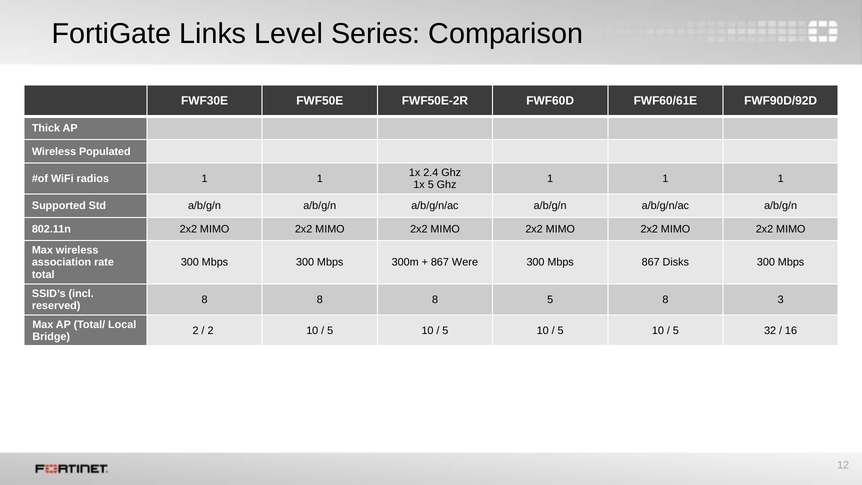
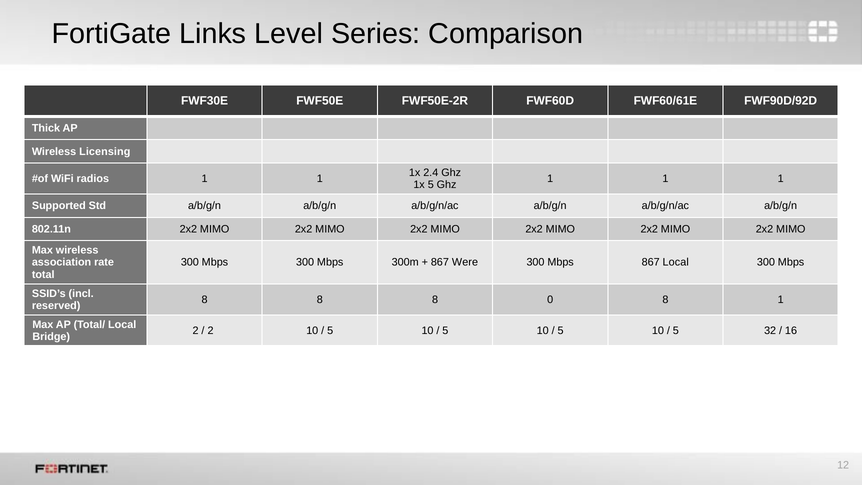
Populated: Populated -> Licensing (105, 151)
867 Disks: Disks -> Local (676, 262)
8 5: 5 -> 0 (550, 300)
8 3: 3 -> 1 (781, 300)
